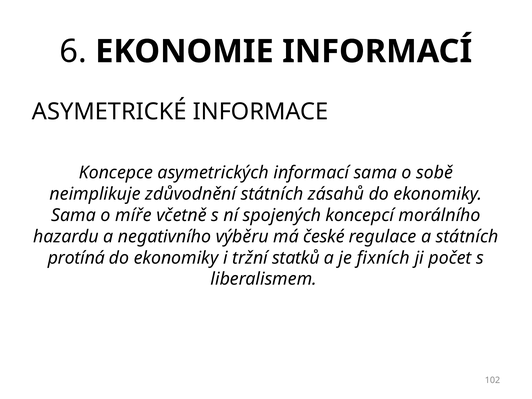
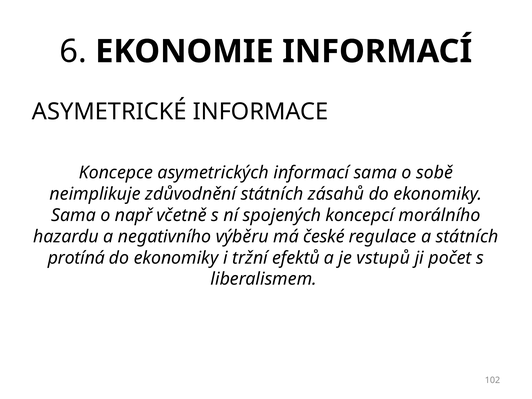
míře: míře -> např (134, 215)
statků: statků -> efektů (296, 258)
fixních: fixních -> vstupů (383, 258)
